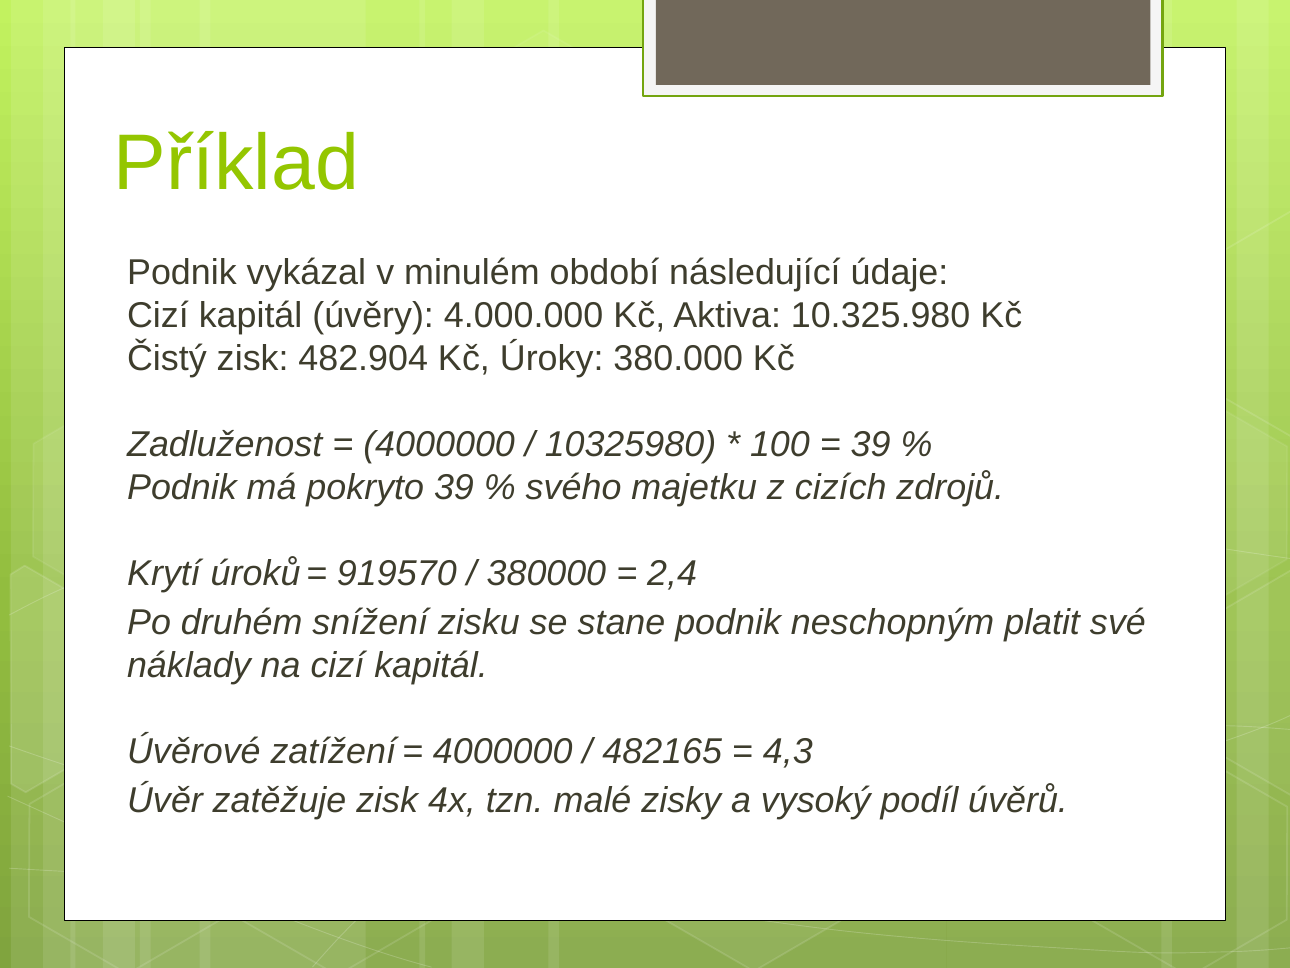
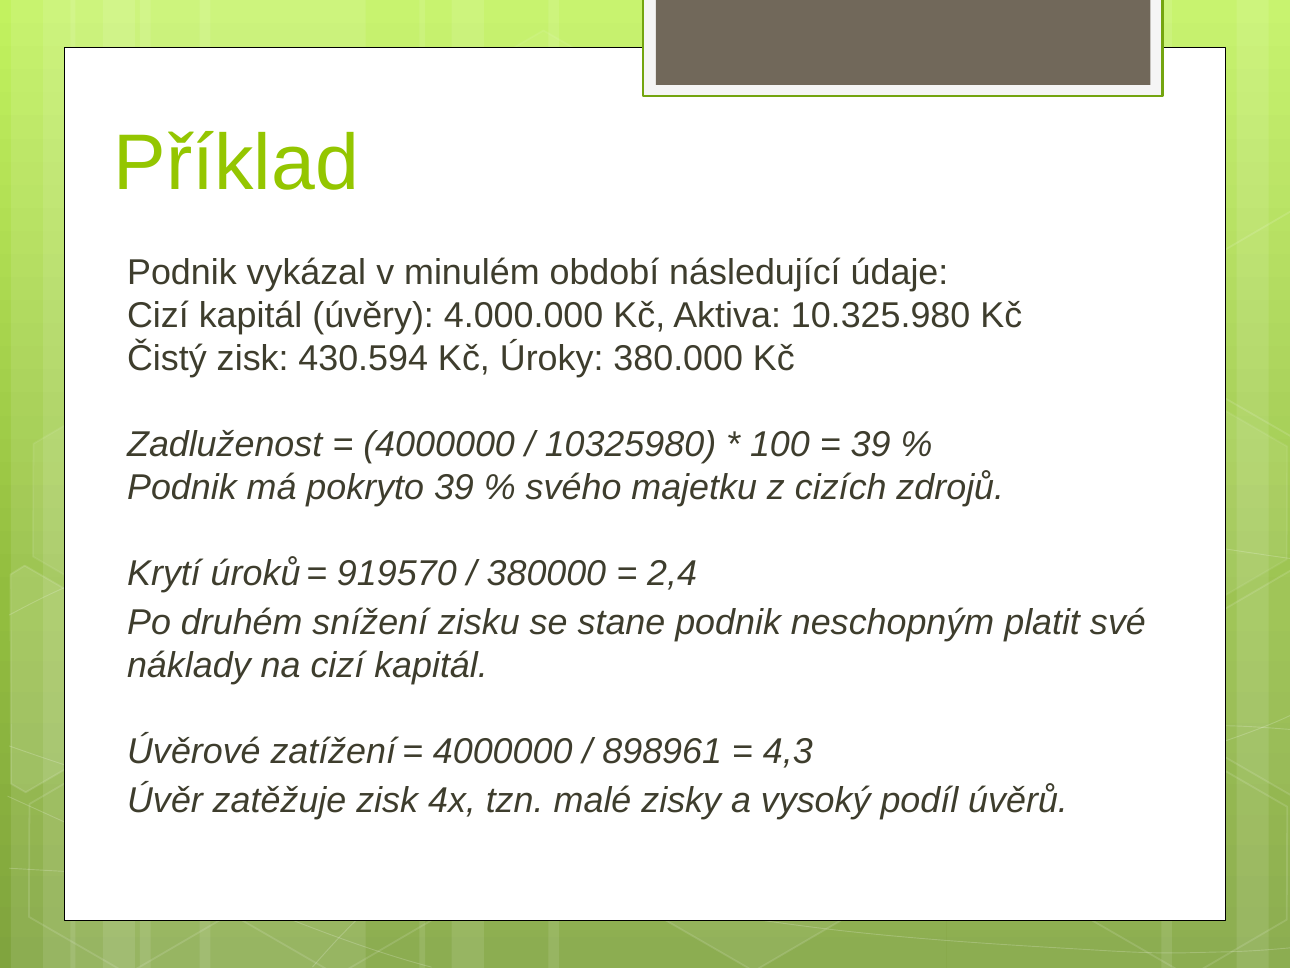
482.904: 482.904 -> 430.594 (363, 358)
482165: 482165 -> 898961 (662, 751)
